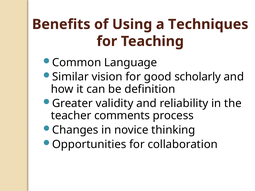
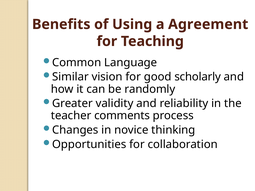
Techniques: Techniques -> Agreement (208, 24)
definition: definition -> randomly (150, 89)
